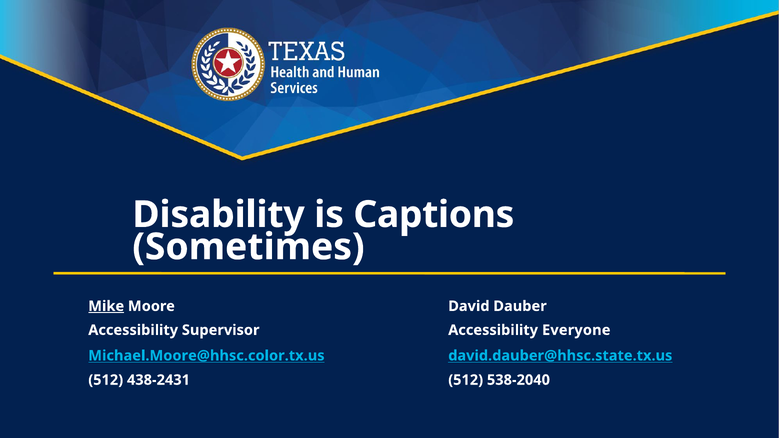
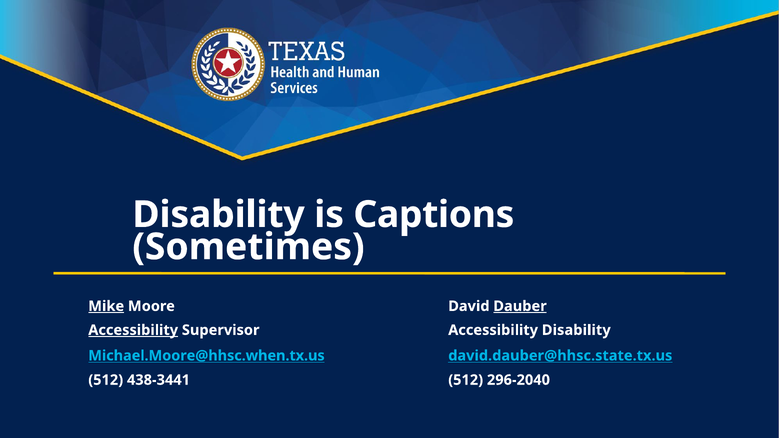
Dauber underline: none -> present (520, 306)
Accessibility underline: none -> present (133, 330)
Accessibility Everyone: Everyone -> Disability (576, 330)
Michael.Moore@hhsc.color.tx.us: Michael.Moore@hhsc.color.tx.us -> Michael.Moore@hhsc.when.tx.us (206, 356)
438-2431: 438-2431 -> 438-3441 (158, 380)
538-2040: 538-2040 -> 296-2040 (518, 380)
